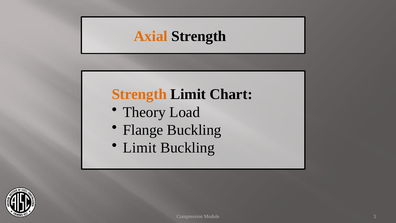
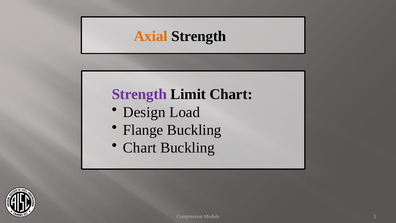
Strength colour: orange -> purple (139, 94)
Theory: Theory -> Design (144, 112)
Limit: Limit -> Chart (140, 148)
